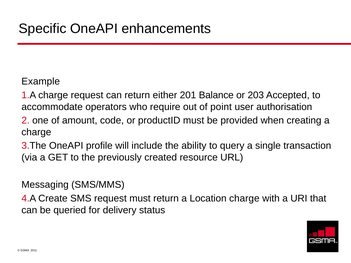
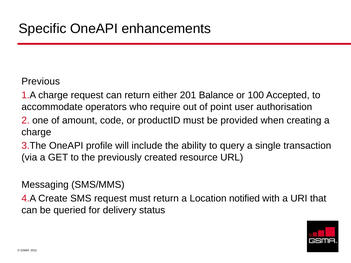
Example: Example -> Previous (41, 82)
203: 203 -> 100 (256, 95)
Location charge: charge -> notified (244, 199)
